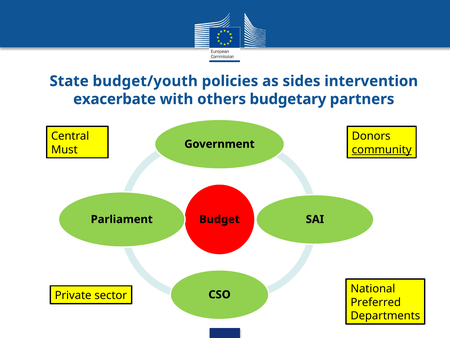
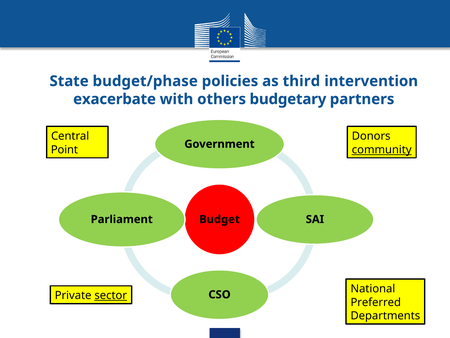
budget/youth: budget/youth -> budget/phase (145, 81)
sides: sides -> third (301, 81)
Must: Must -> Point (64, 149)
sector underline: none -> present (111, 295)
